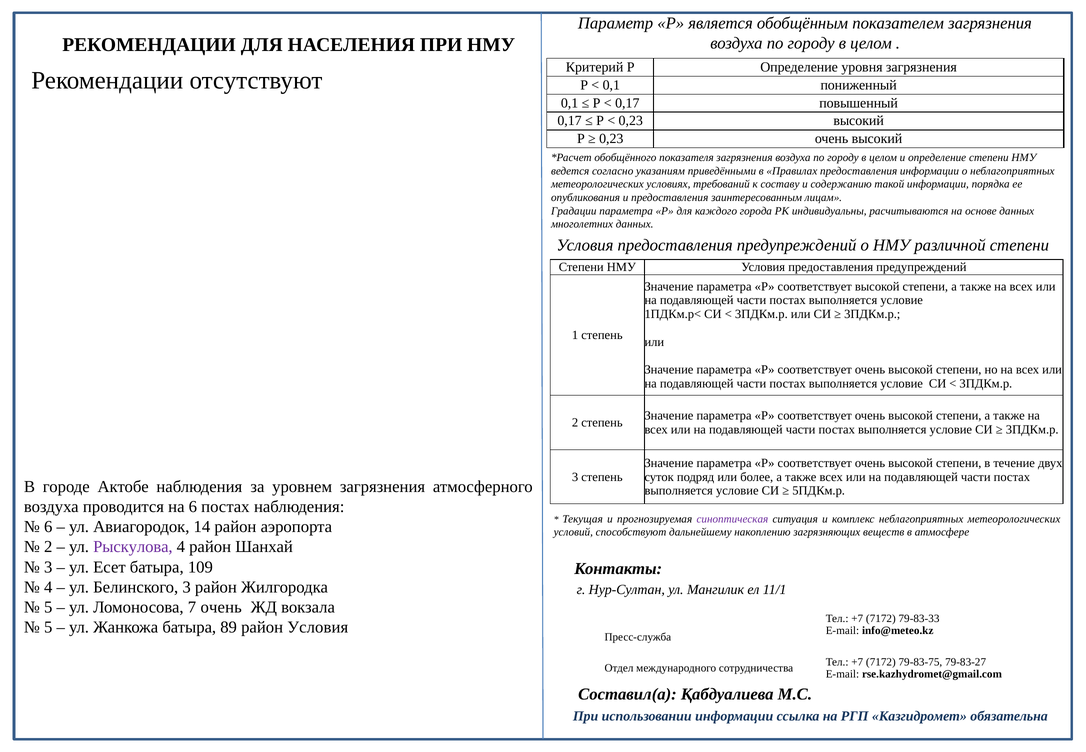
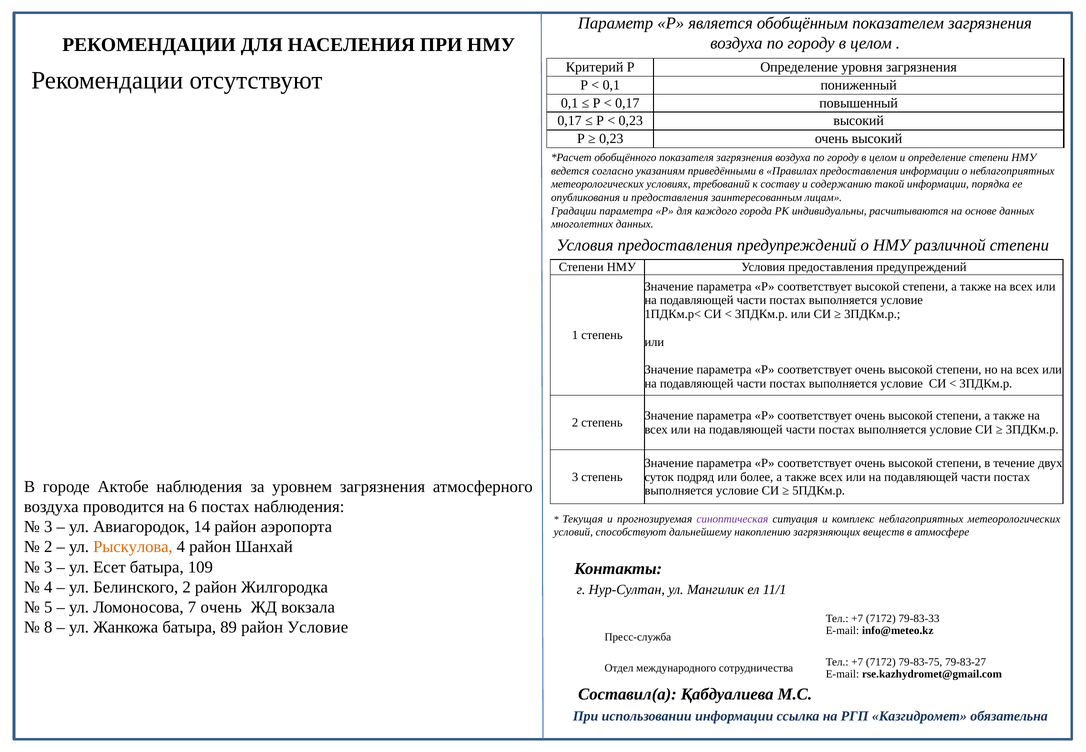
6: 6 -> 3 (48, 527)
Рыскулова colour: purple -> orange (133, 547)
Белинского 3: 3 -> 2 (187, 587)
5: 5 -> 8 (48, 627)
район Условия: Условия -> Условие (318, 627)
